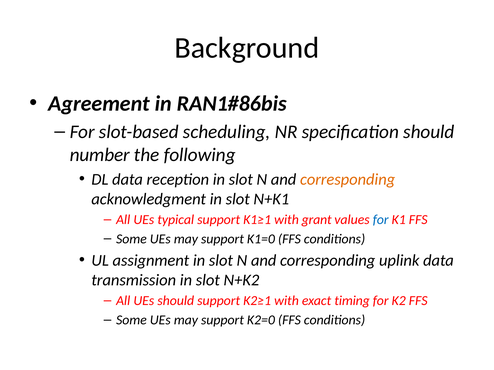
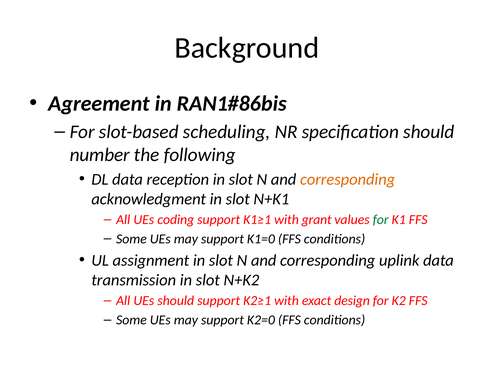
typical: typical -> coding (176, 220)
for colour: blue -> green (381, 220)
timing: timing -> design (352, 301)
